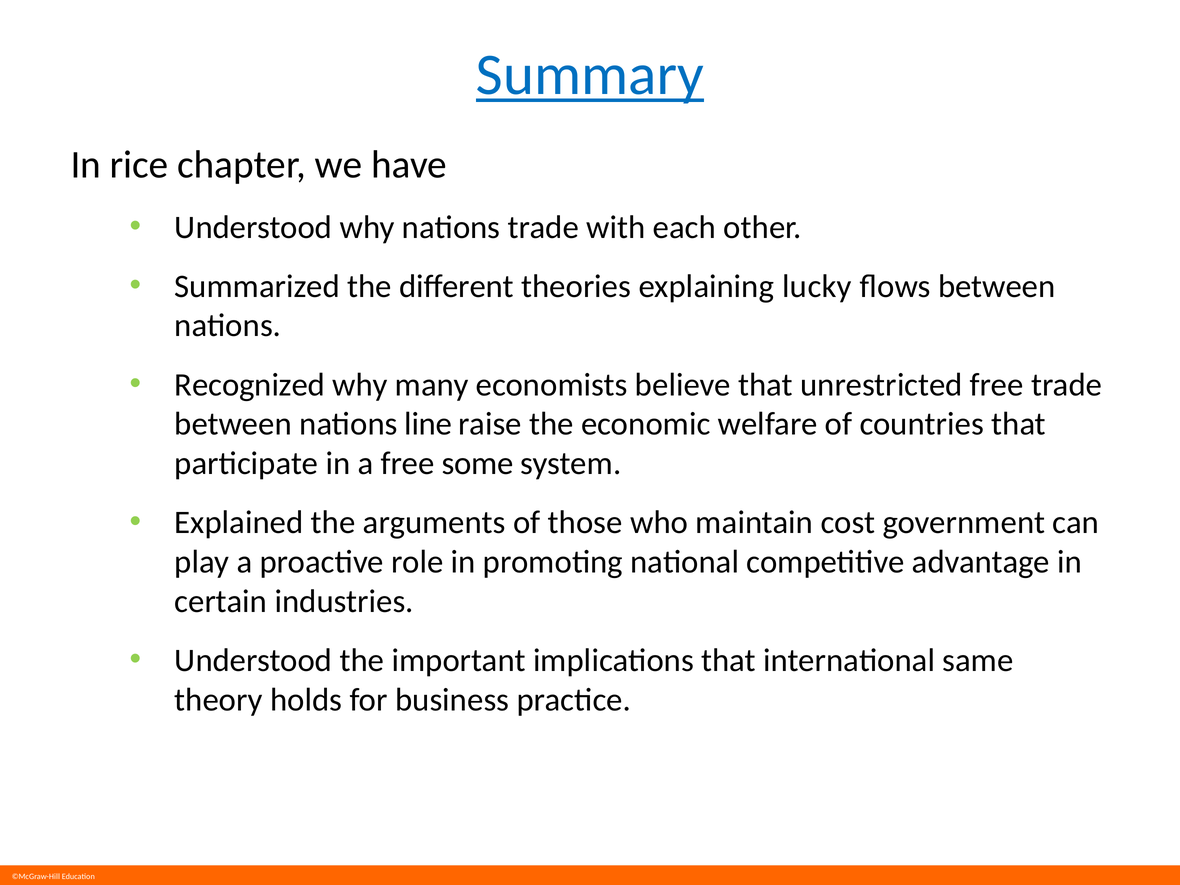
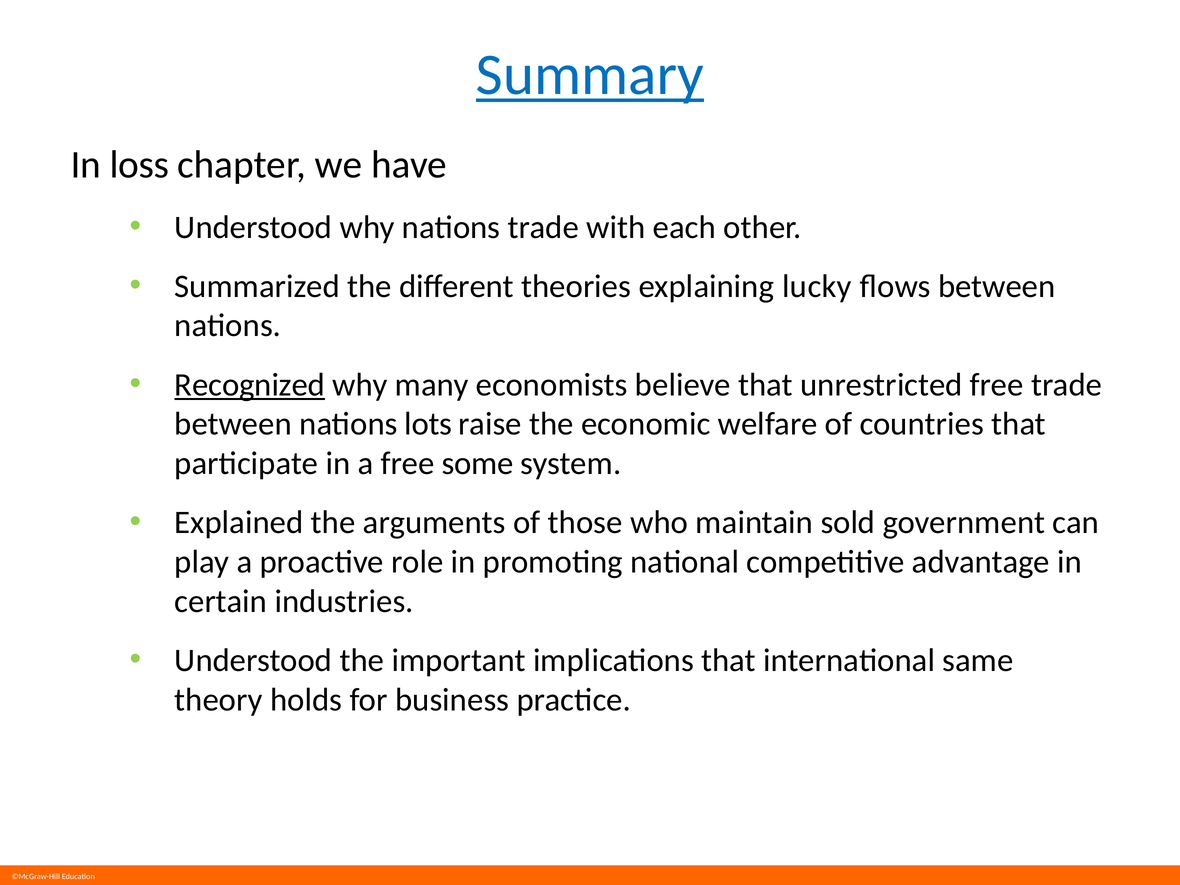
rice: rice -> loss (139, 165)
Recognized underline: none -> present (250, 385)
line: line -> lots (428, 424)
cost: cost -> sold (848, 523)
